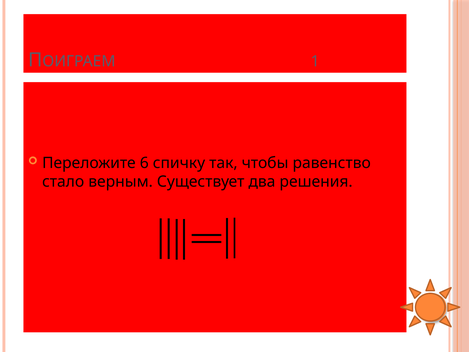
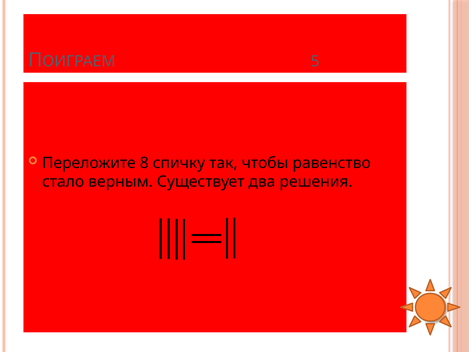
1: 1 -> 5 (315, 61)
6: 6 -> 8 (144, 163)
